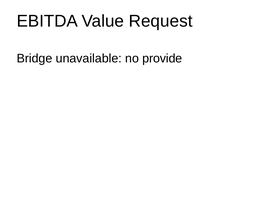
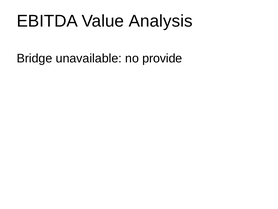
Request: Request -> Analysis (161, 21)
